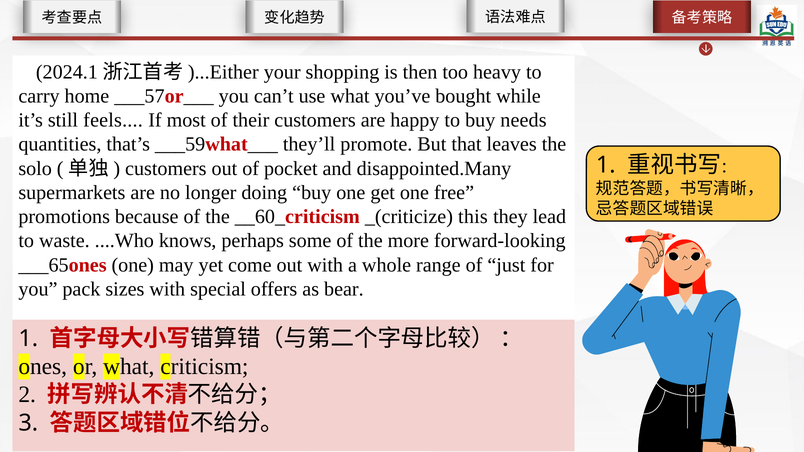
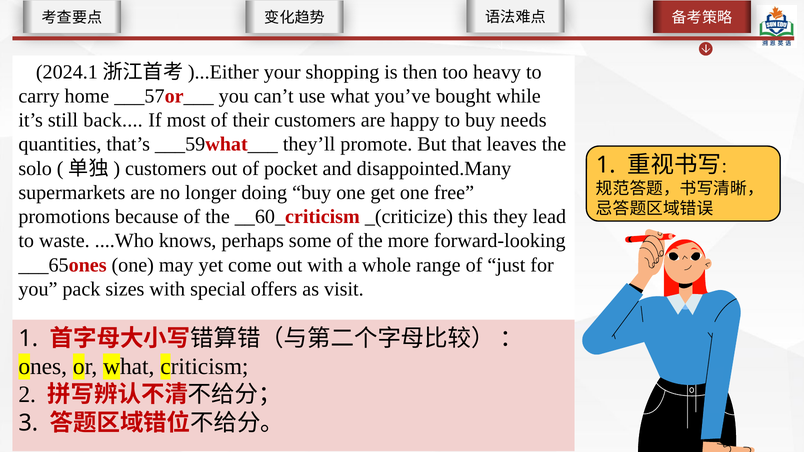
feels: feels -> back (113, 120)
bear: bear -> visit (344, 289)
